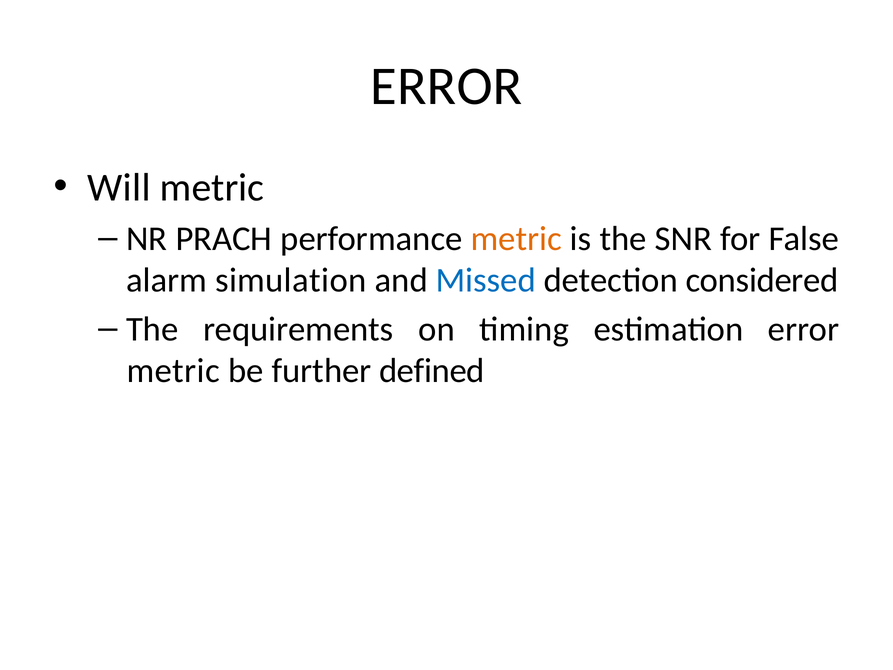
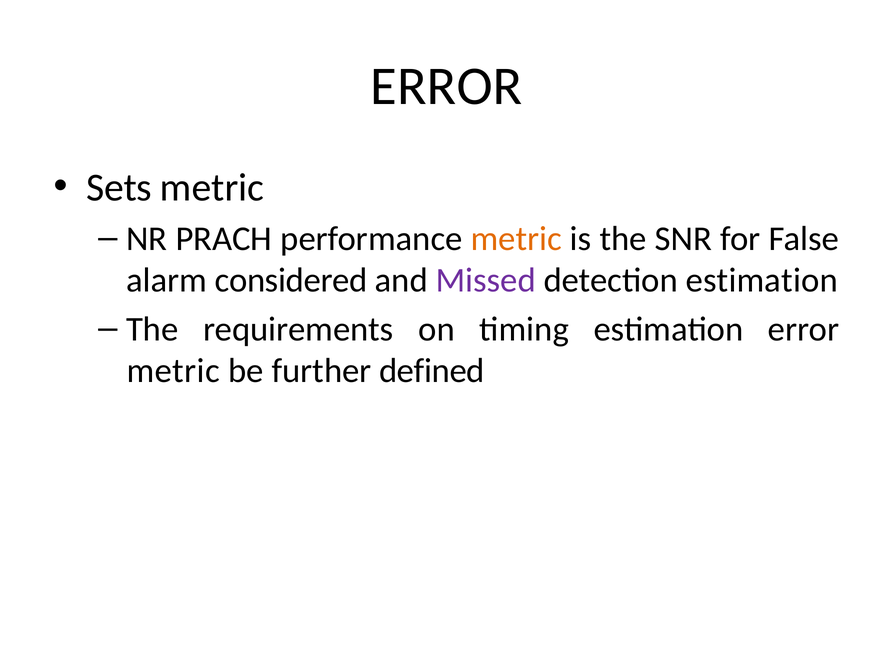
Will: Will -> Sets (119, 187)
simulation: simulation -> considered (291, 280)
Missed colour: blue -> purple (486, 280)
detection considered: considered -> estimation (762, 280)
